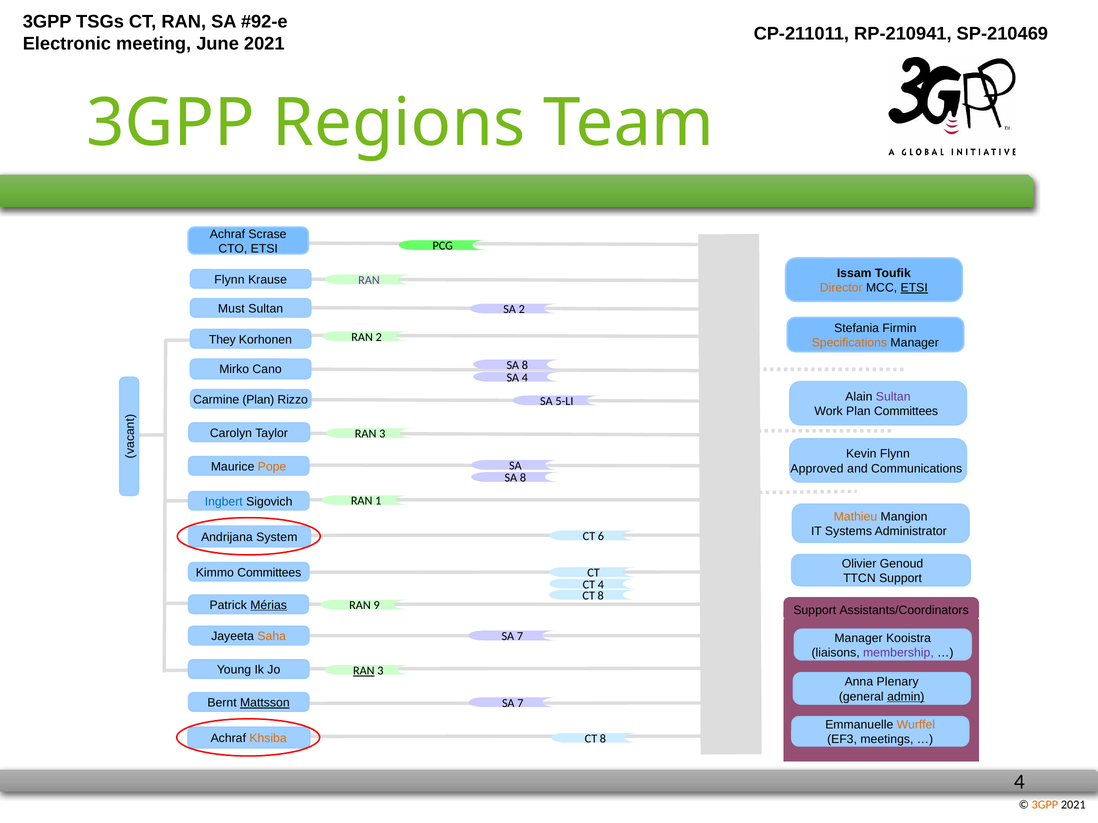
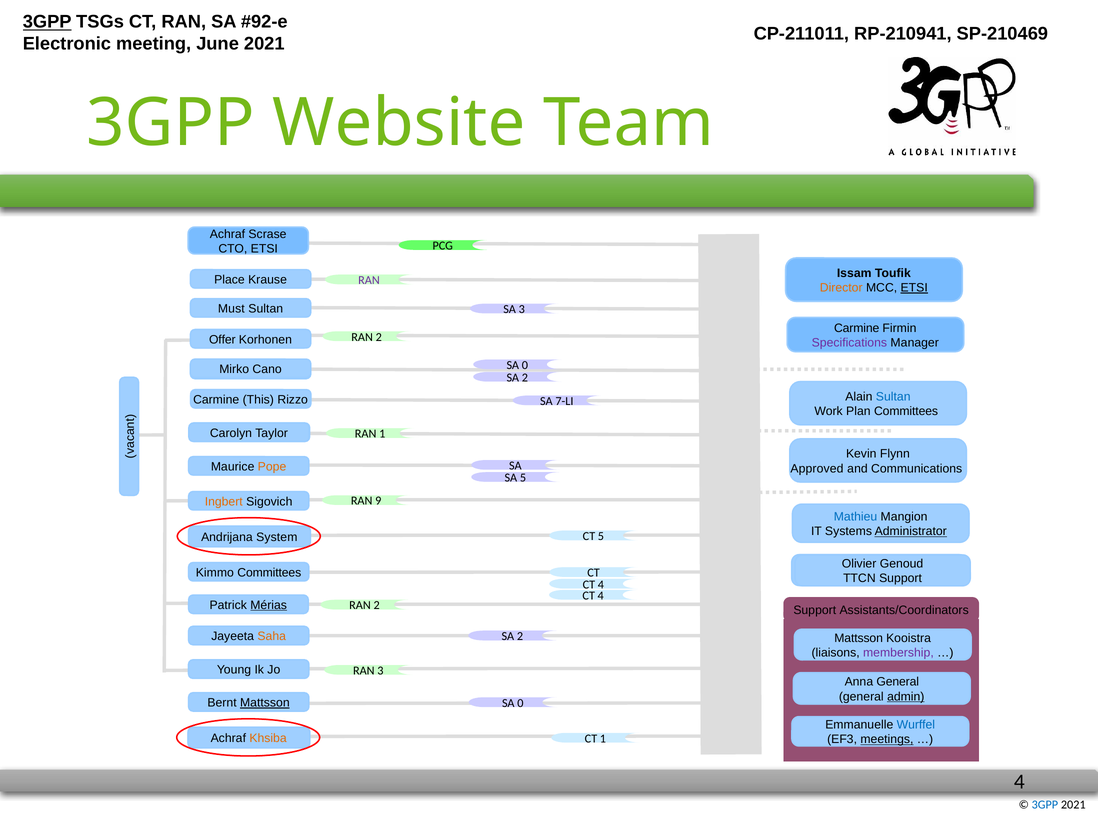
3GPP underline: none -> present (47, 22)
Regions: Regions -> Website (399, 123)
Flynn: Flynn -> Place (229, 280)
SA 2: 2 -> 3 (522, 310)
Stefania: Stefania -> Carmine (857, 328)
They: They -> Offer (222, 340)
Specifications colour: orange -> purple (849, 343)
8: 8 -> 0 (525, 365)
4: 4 -> 2 (525, 378)
Sultan colour: purple -> blue (893, 397)
Carmine Plan: Plan -> This (258, 400)
5-LI: 5-LI -> 7-LI (564, 402)
3: 3 -> 1 (382, 434)
8: 8 -> 5 (523, 478)
Ingbert colour: blue -> orange (224, 502)
1: 1 -> 9 (378, 501)
Mathieu colour: orange -> blue (856, 517)
Administrator underline: none -> present (911, 532)
CT 6: 6 -> 5 (601, 537)
8: 8 -> 4 (601, 596)
9: 9 -> 2 (377, 606)
7: 7 -> 2 (520, 637)
Manager: Manager -> Mattsson (859, 638)
RAN underline: present -> none (364, 671)
Anna Plenary: Plenary -> General (898, 682)
7: 7 -> 0 (520, 703)
Wurffel colour: orange -> blue (916, 725)
8: 8 -> 1 (603, 739)
meetings underline: none -> present (887, 740)
3GPP colour: orange -> blue (1045, 805)
